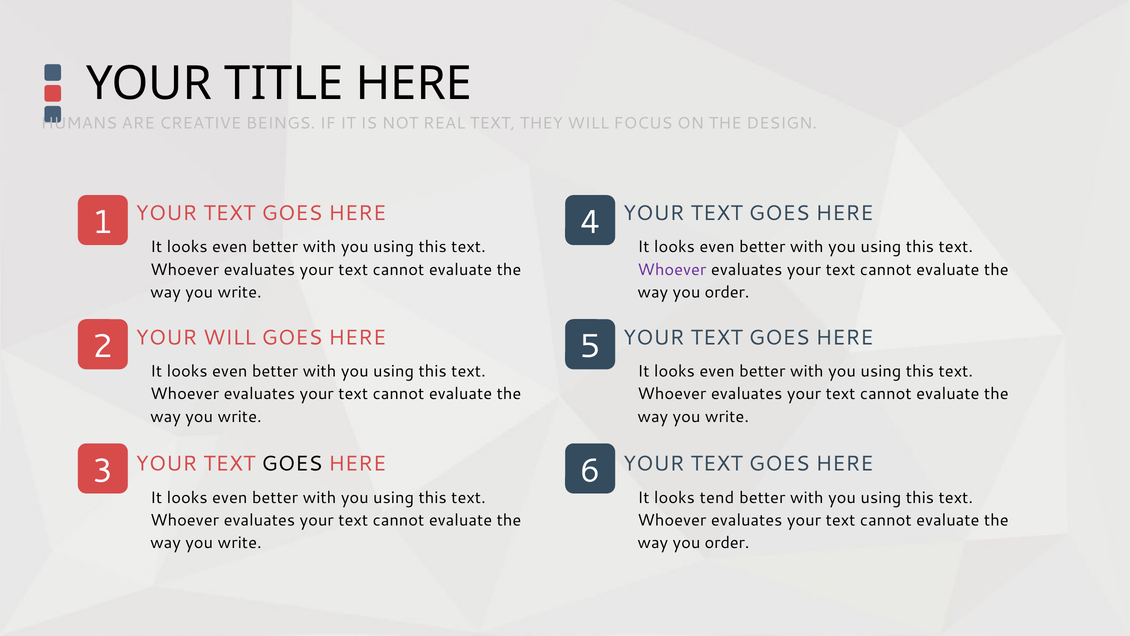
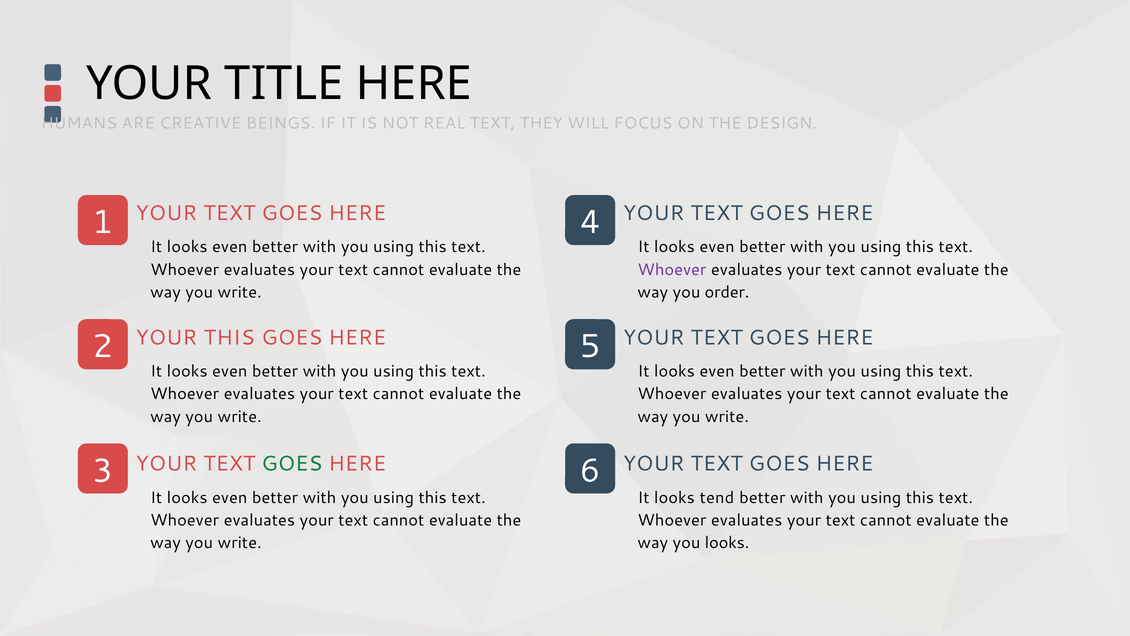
YOUR WILL: WILL -> THIS (229, 337)
GOES colour: black -> green (292, 464)
order: order -> looks (727, 542)
